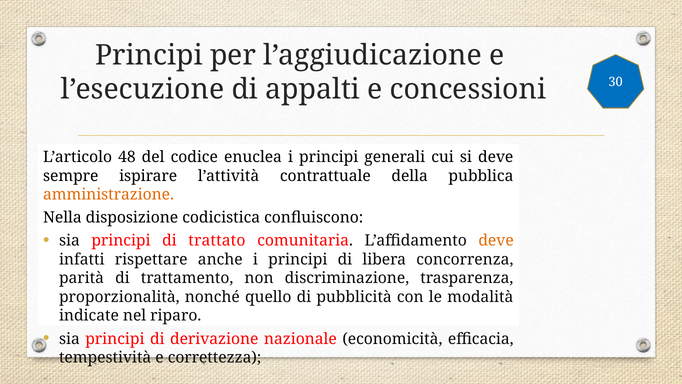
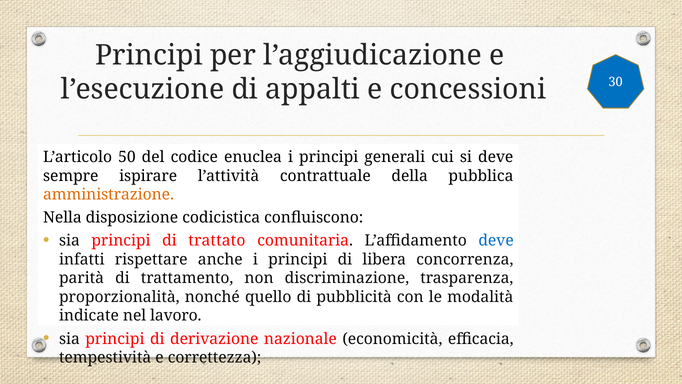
48: 48 -> 50 (127, 157)
deve colour: orange -> blue (496, 241)
riparo: riparo -> lavoro (176, 315)
